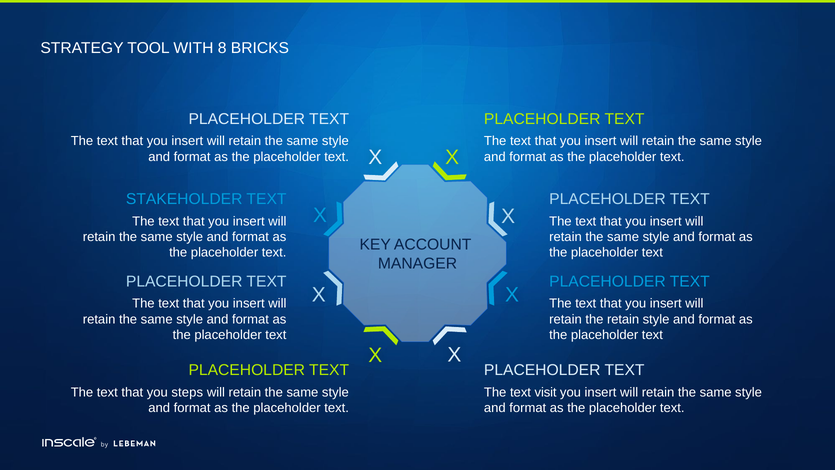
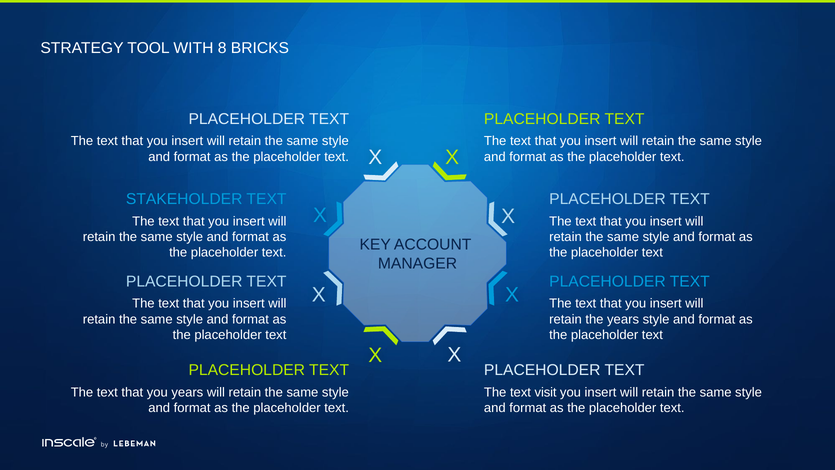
the retain: retain -> years (623, 319)
you steps: steps -> years (187, 392)
